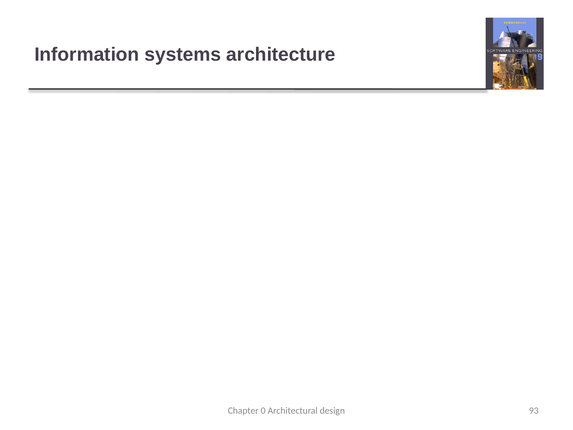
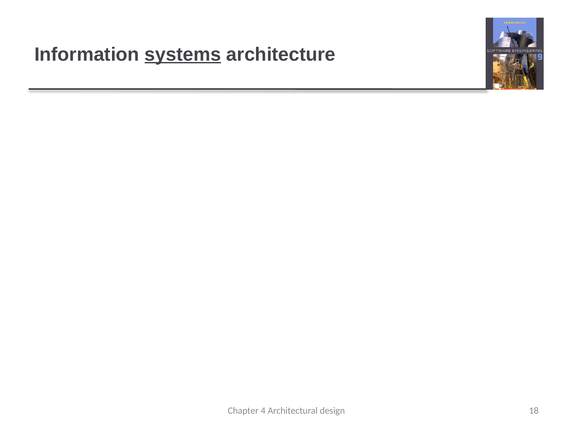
systems underline: none -> present (183, 54)
0: 0 -> 4 (263, 410)
93: 93 -> 18 (534, 410)
